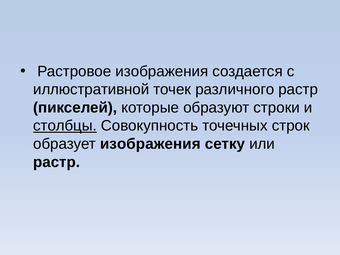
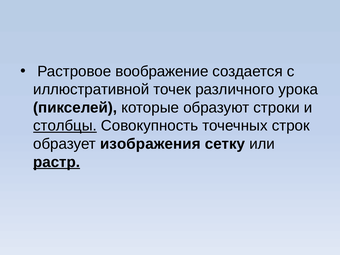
Растровое изображения: изображения -> воображение (162, 71)
различного растр: растр -> урока (298, 89)
растр underline: none -> present (57, 162)
